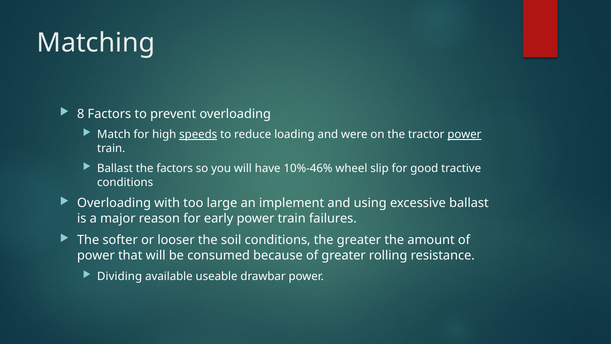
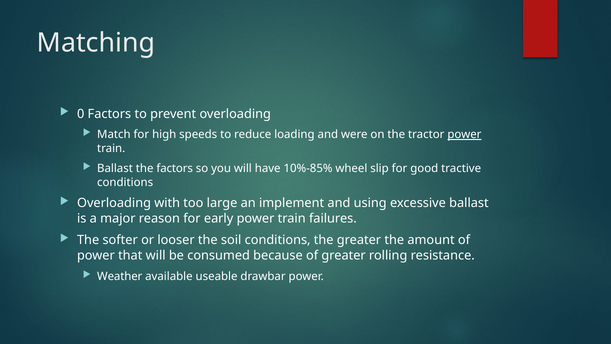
8: 8 -> 0 (81, 114)
speeds underline: present -> none (198, 135)
10%-46%: 10%-46% -> 10%-85% (308, 168)
Dividing: Dividing -> Weather (120, 276)
